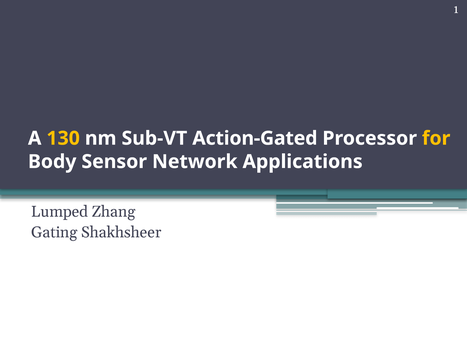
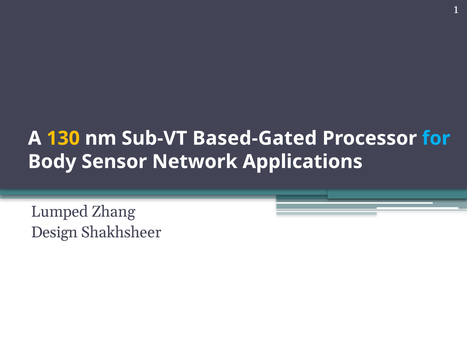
Action-Gated: Action-Gated -> Based-Gated (255, 138)
for colour: yellow -> light blue (436, 138)
Gating: Gating -> Design (54, 233)
